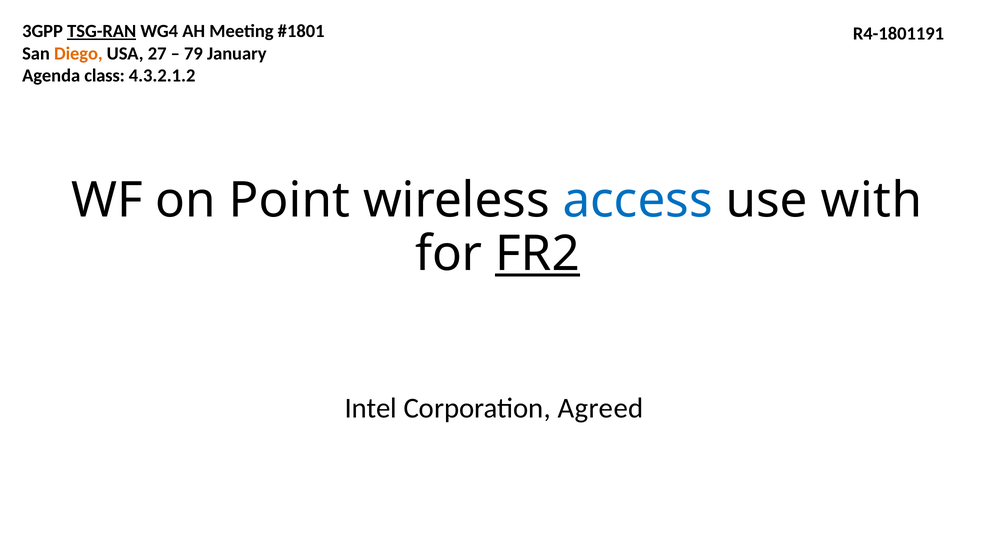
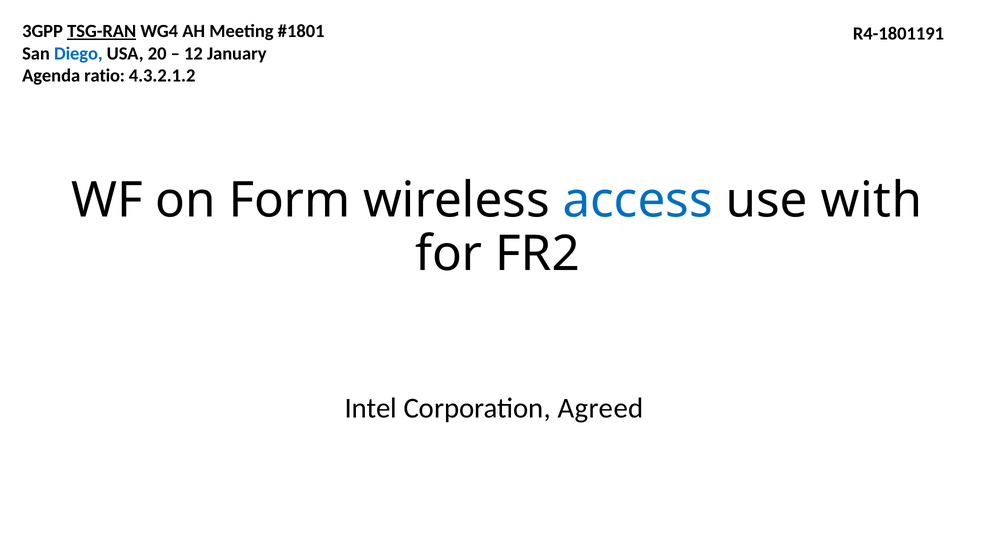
Diego colour: orange -> blue (78, 54)
27: 27 -> 20 (157, 54)
79: 79 -> 12 (193, 54)
class: class -> ratio (105, 76)
Point: Point -> Form (289, 200)
FR2 underline: present -> none (538, 254)
